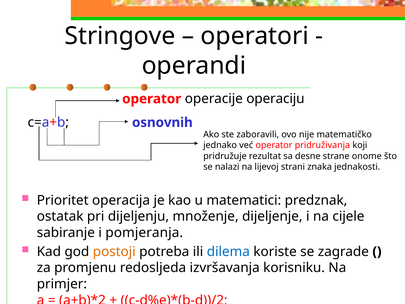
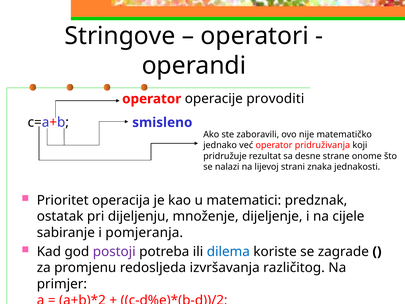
operaciju: operaciju -> provoditi (275, 99)
osnovnih: osnovnih -> smisleno (162, 122)
postoji colour: orange -> purple (114, 251)
korisniku: korisniku -> različitog (294, 268)
